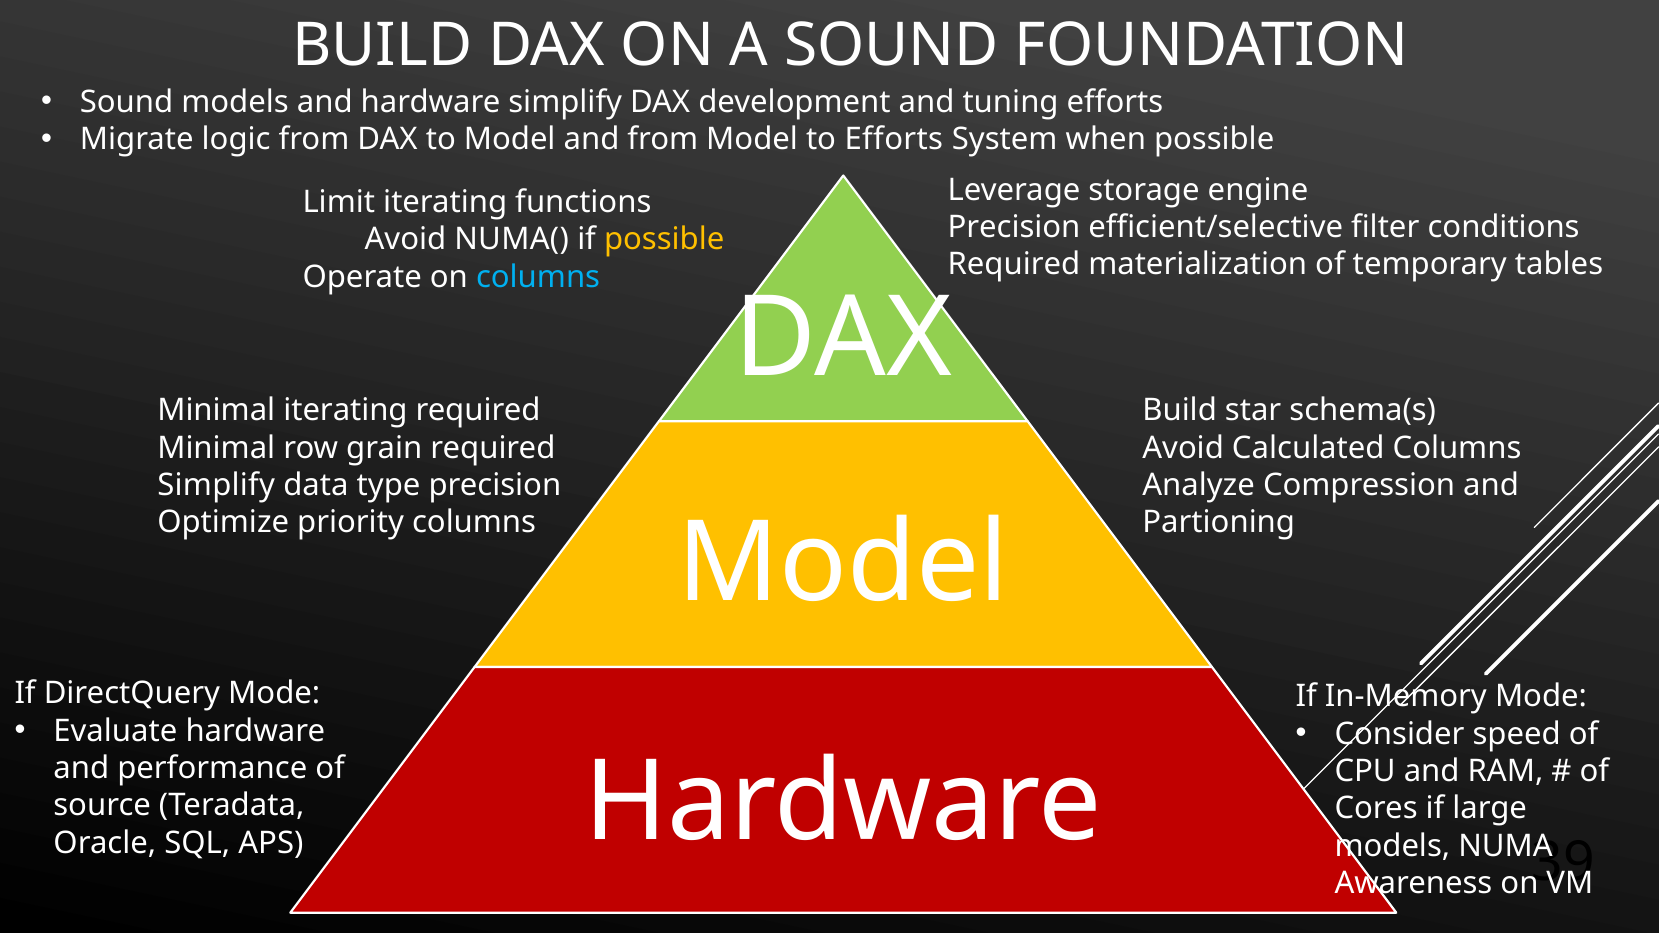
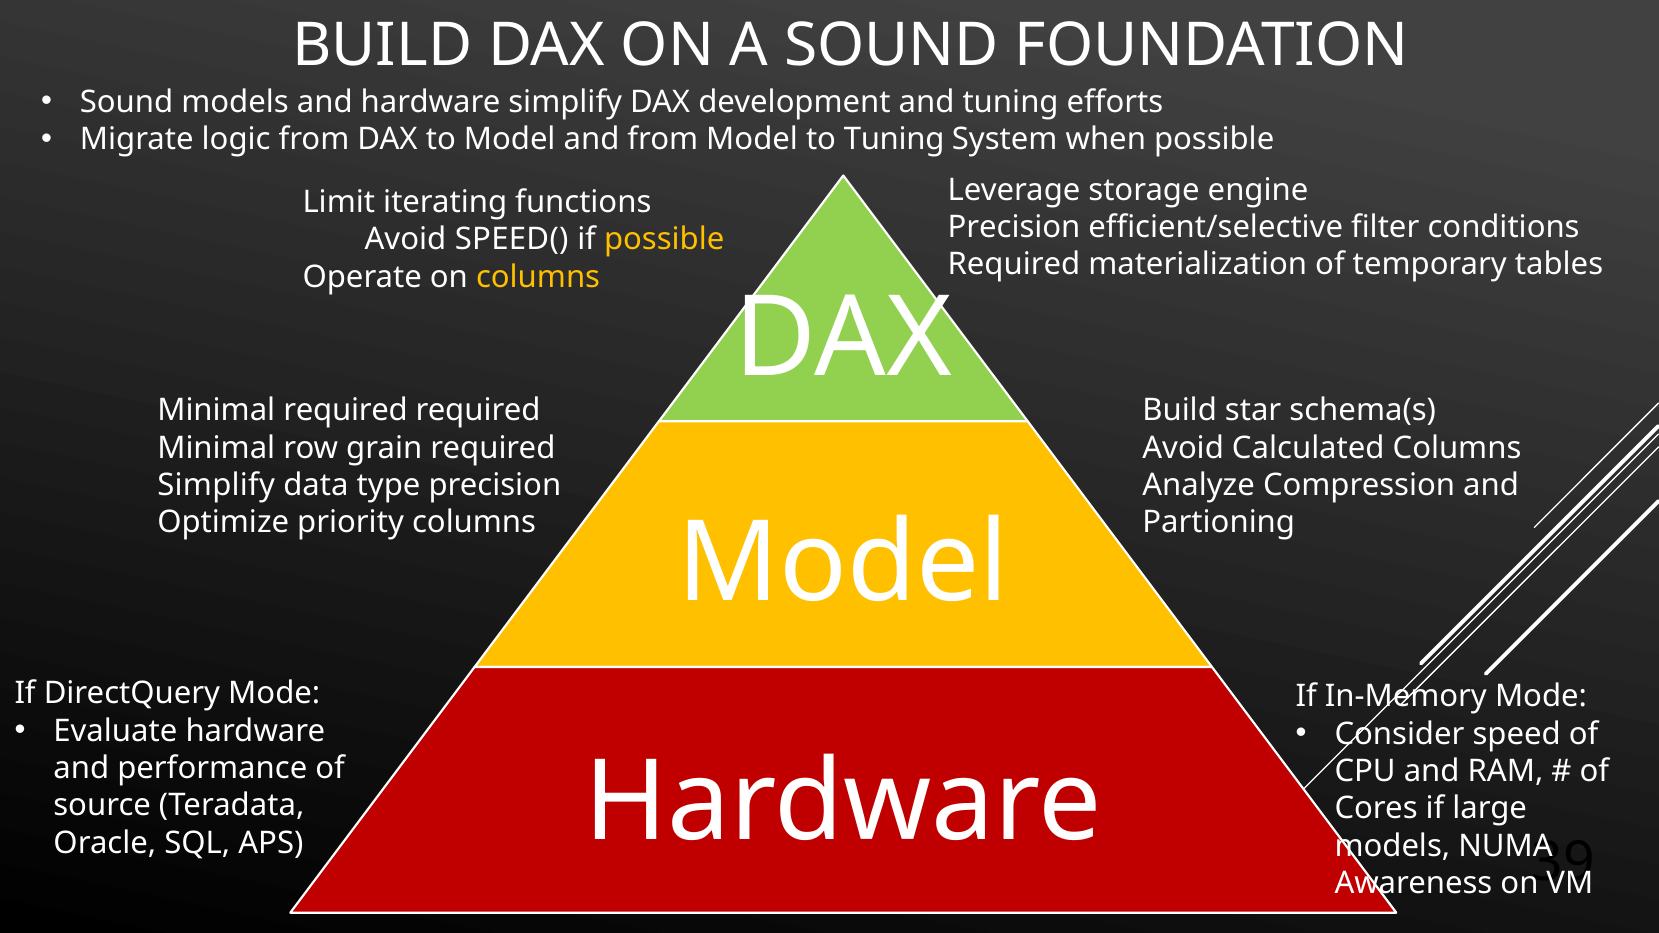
to Efforts: Efforts -> Tuning (894, 139)
NUMA(: NUMA( -> SPEED( (512, 240)
columns colour: light blue -> yellow (538, 277)
Minimal iterating: iterating -> required (346, 411)
